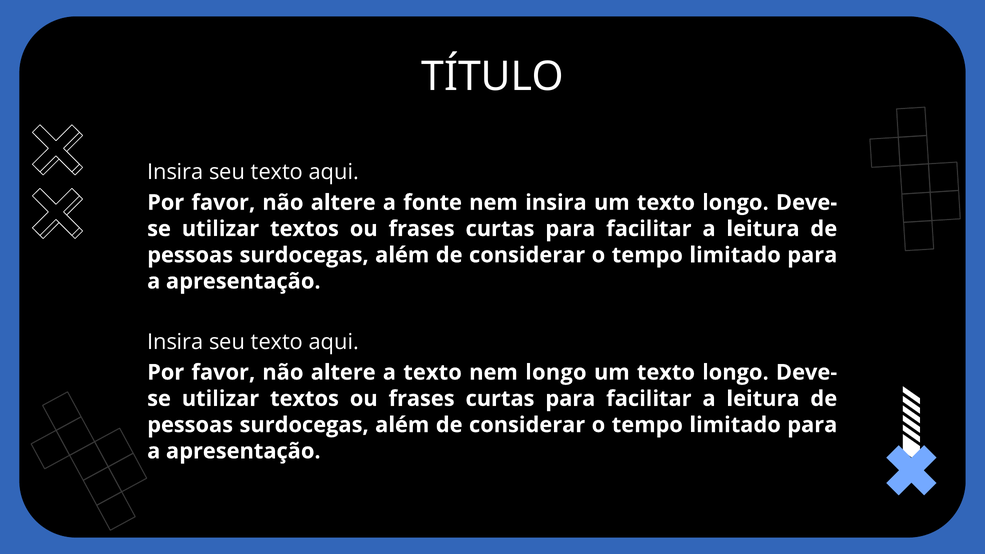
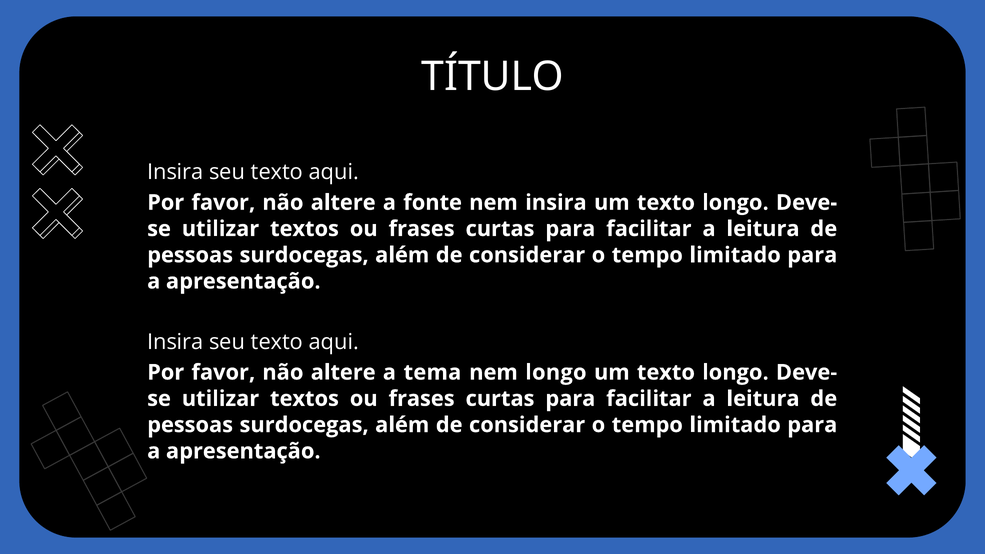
a texto: texto -> tema (432, 372)
